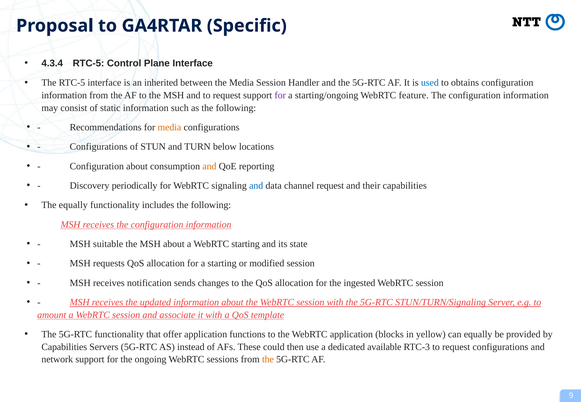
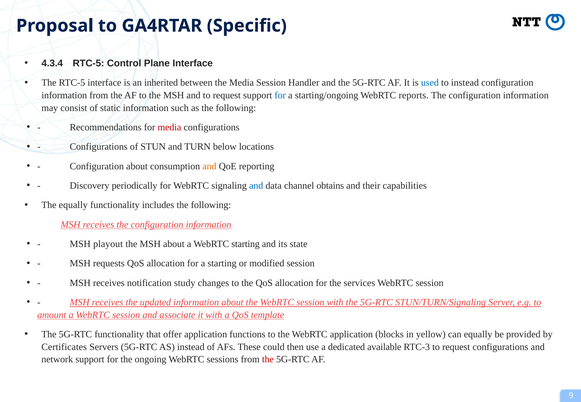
to obtains: obtains -> instead (465, 83)
for colour: purple -> blue (280, 95)
feature: feature -> reports (414, 95)
media colour: orange -> red (169, 127)
channel request: request -> obtains (330, 186)
suitable: suitable -> playout (108, 244)
sends: sends -> study (185, 283)
ingested: ingested -> services (359, 283)
Capabilities: Capabilities -> Certificates (64, 347)
the colour: orange -> red (268, 360)
